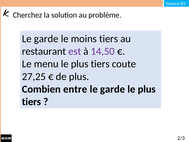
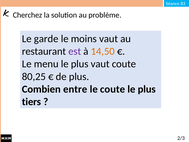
moins tiers: tiers -> vaut (109, 39)
14,50 colour: purple -> orange (103, 51)
menu le plus tiers: tiers -> vaut (100, 64)
27,25: 27,25 -> 80,25 (34, 76)
garde: garde -> coute (113, 89)
